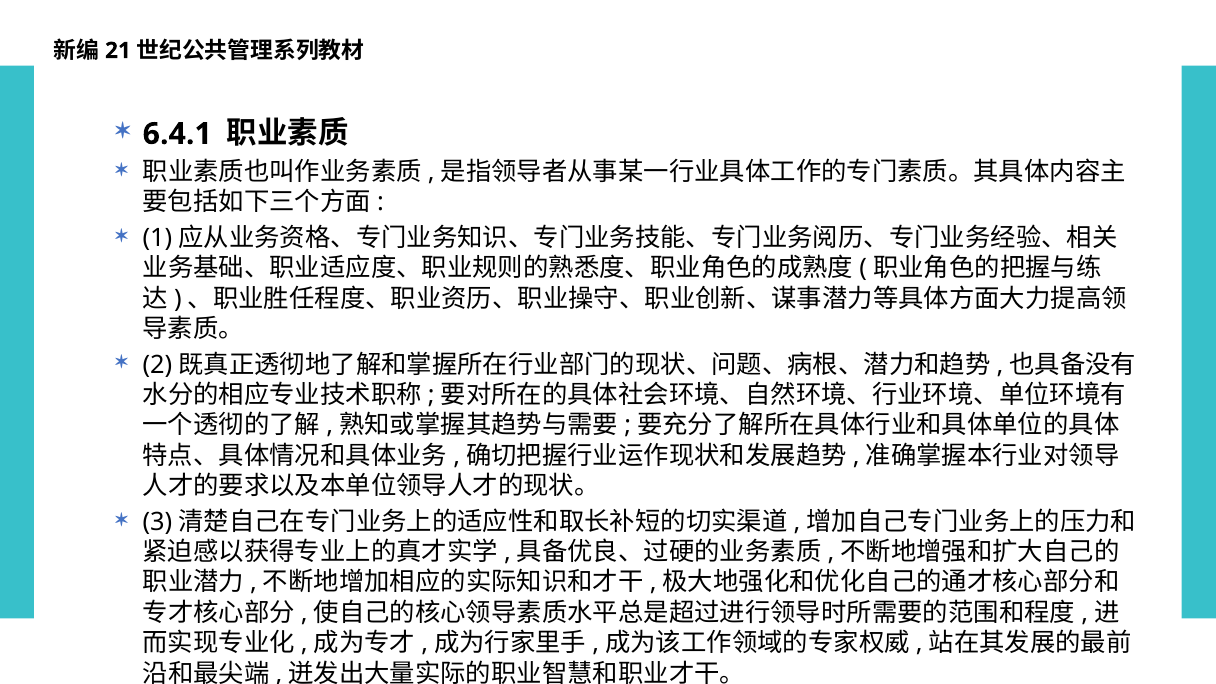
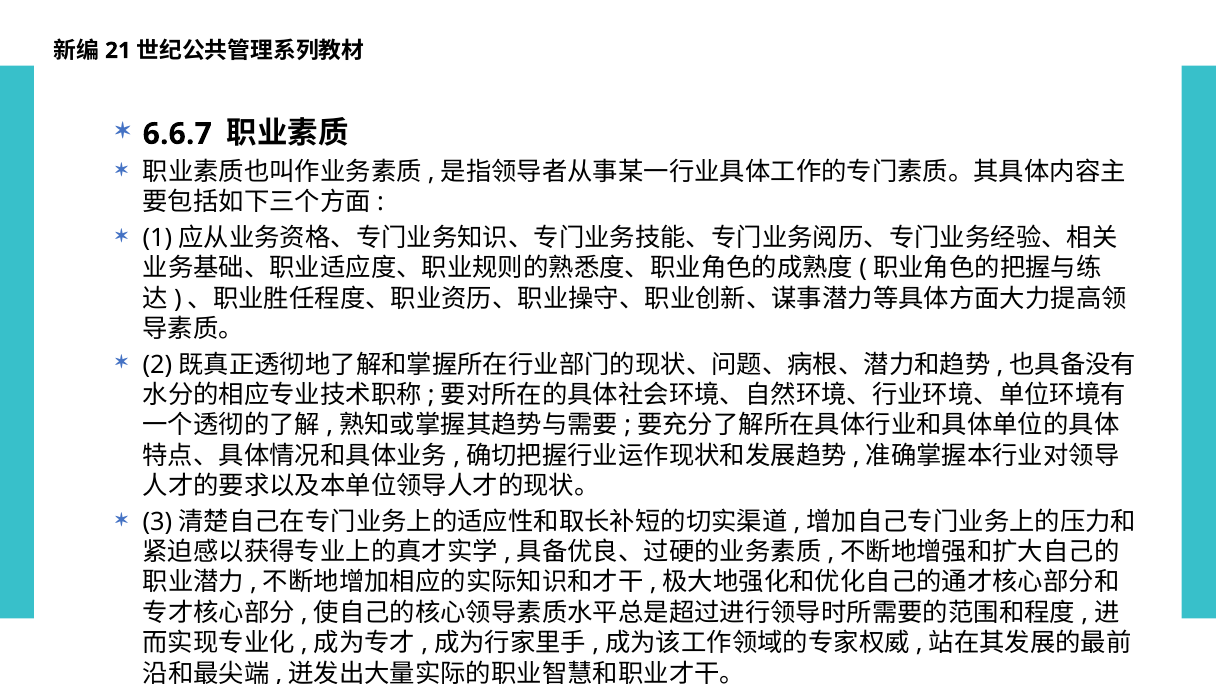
6.4.1: 6.4.1 -> 6.6.7 (177, 134)
